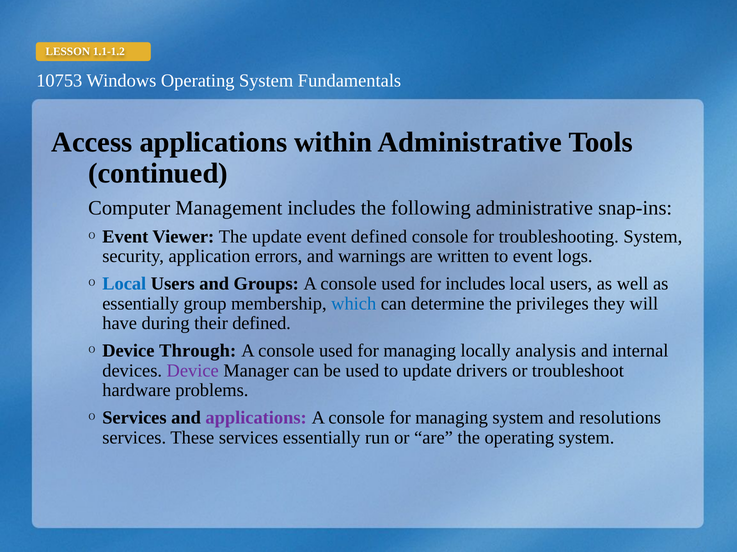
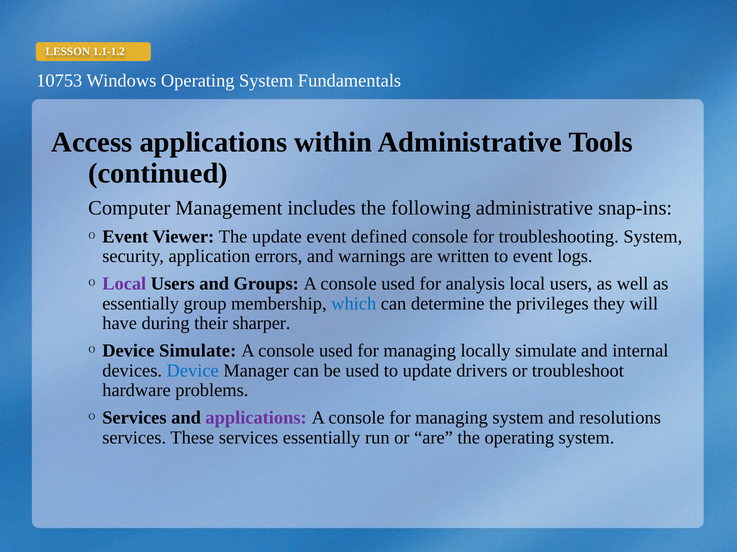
Local colour: blue -> purple (124, 284)
for includes: includes -> analysis (475, 284)
their defined: defined -> sharper (261, 324)
Device Through: Through -> Simulate (198, 351)
locally analysis: analysis -> simulate (546, 351)
Device colour: purple -> blue (193, 371)
